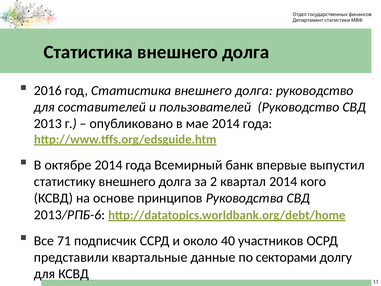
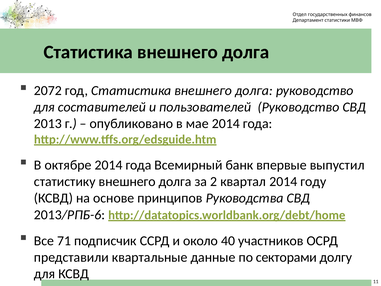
2016: 2016 -> 2072 (48, 91)
кого: кого -> году (313, 182)
